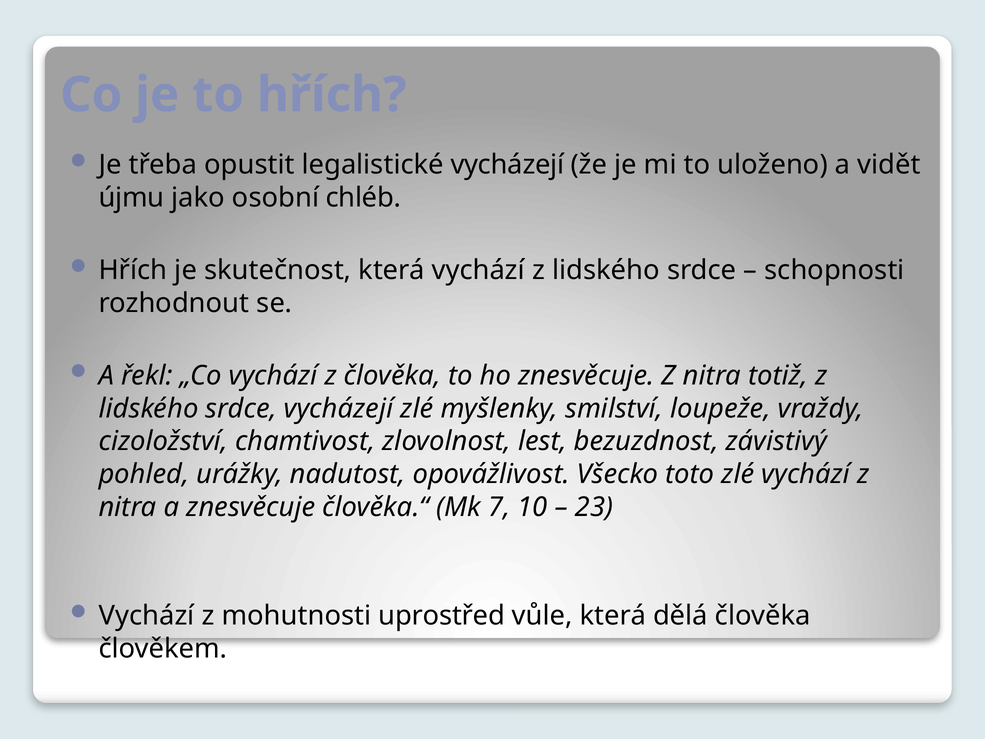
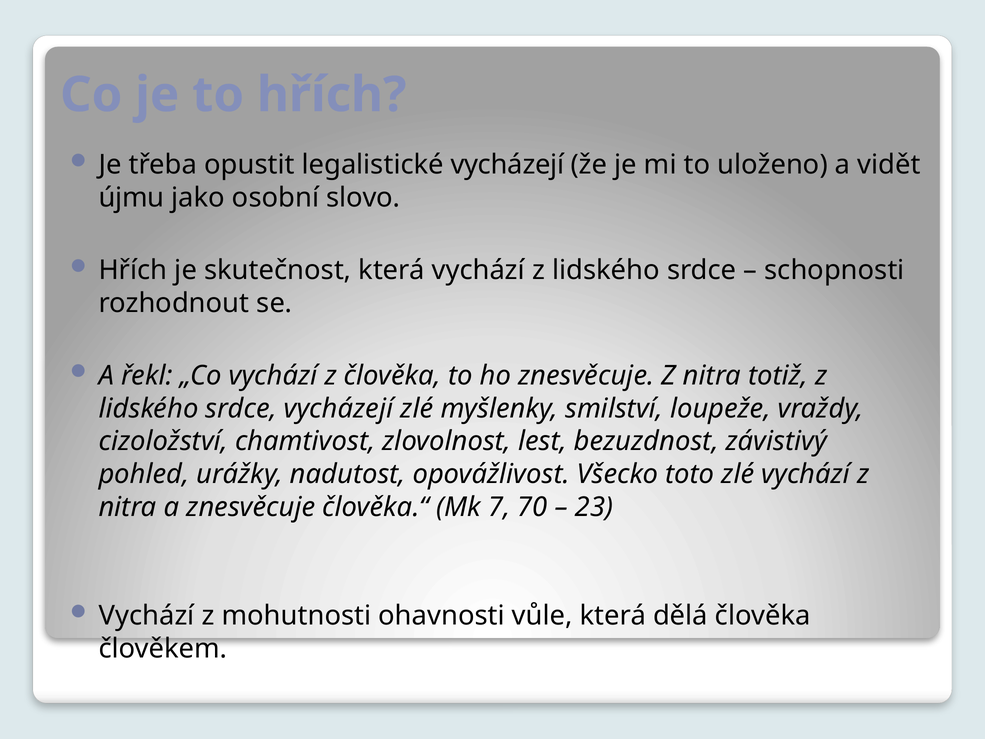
chléb: chléb -> slovo (363, 198)
10: 10 -> 70 (532, 507)
uprostřed: uprostřed -> ohavnosti (442, 616)
